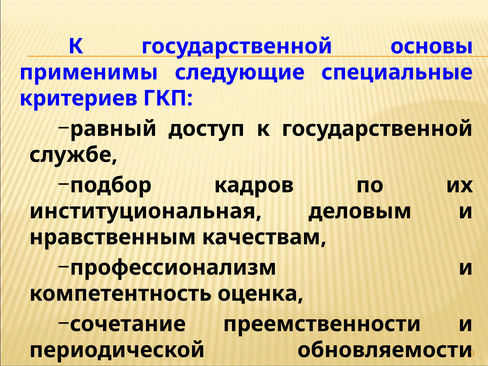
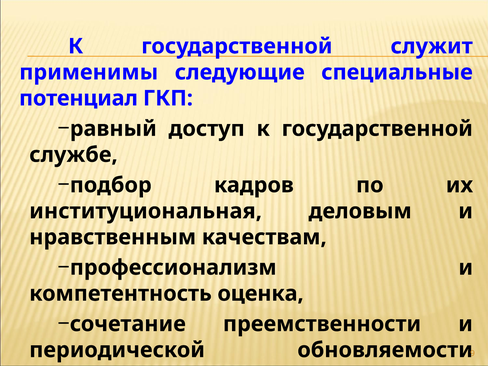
основы: основы -> служит (432, 46)
критериев: критериев -> потенциал (78, 98)
